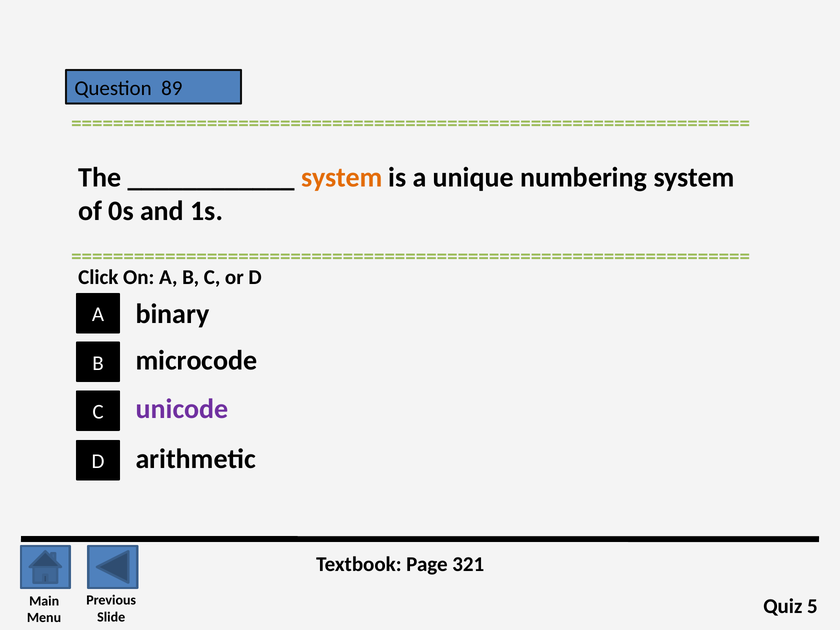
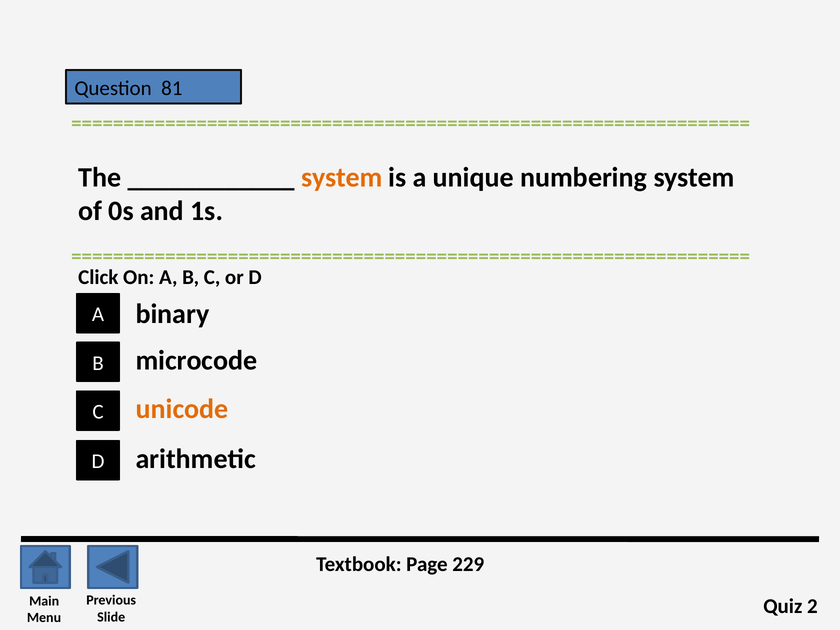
89: 89 -> 81 (172, 88)
unicode colour: purple -> orange (182, 409)
321: 321 -> 229 (468, 564)
5: 5 -> 2 (812, 606)
